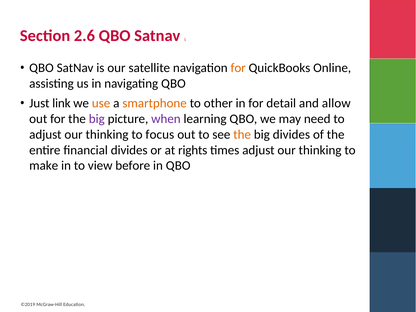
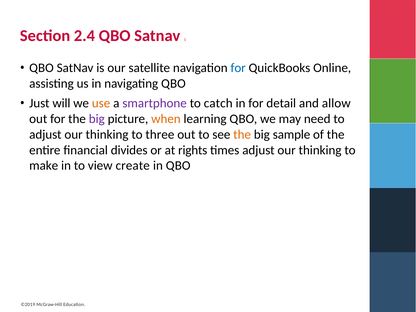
2.6: 2.6 -> 2.4 (84, 36)
for colour: orange -> blue (238, 68)
link: link -> will (61, 103)
smartphone colour: orange -> purple (155, 103)
other: other -> catch (218, 103)
when colour: purple -> orange (166, 119)
focus: focus -> three (160, 134)
big divides: divides -> sample (292, 134)
before: before -> create (133, 166)
